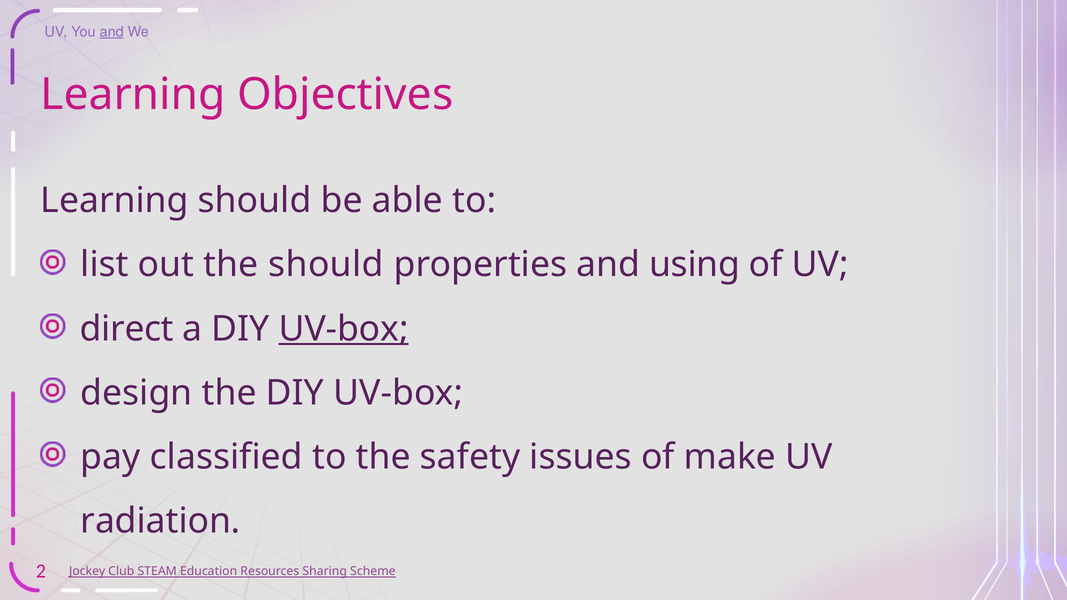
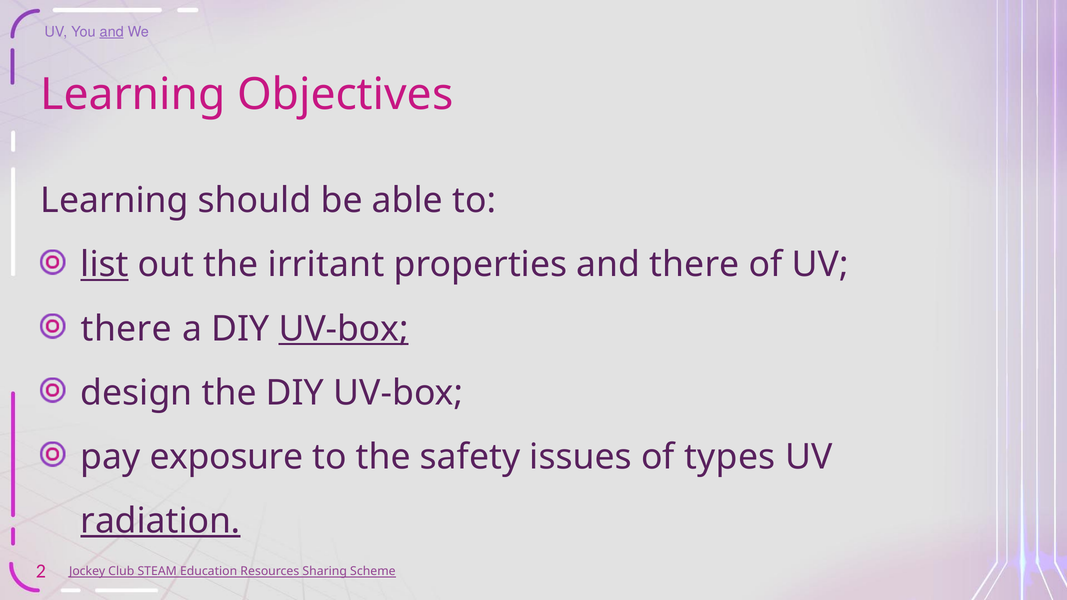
list underline: none -> present (105, 265)
the should: should -> irritant (326, 265)
and using: using -> there (694, 265)
direct: direct -> there (126, 329)
classified: classified -> exposure (226, 457)
make: make -> types (730, 457)
radiation underline: none -> present (161, 521)
